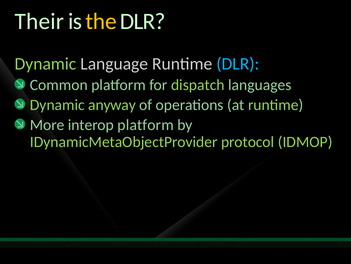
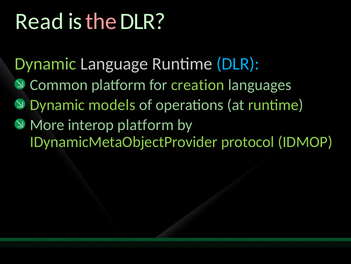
Their: Their -> Read (39, 21)
the colour: yellow -> pink (101, 21)
dispatch: dispatch -> creation (198, 85)
anyway: anyway -> models (112, 105)
